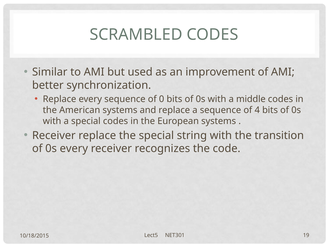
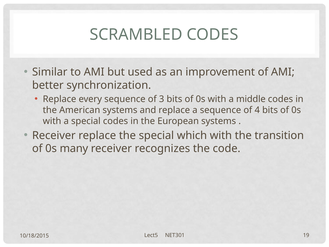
0: 0 -> 3 (162, 99)
string: string -> which (192, 135)
0s every: every -> many (74, 148)
